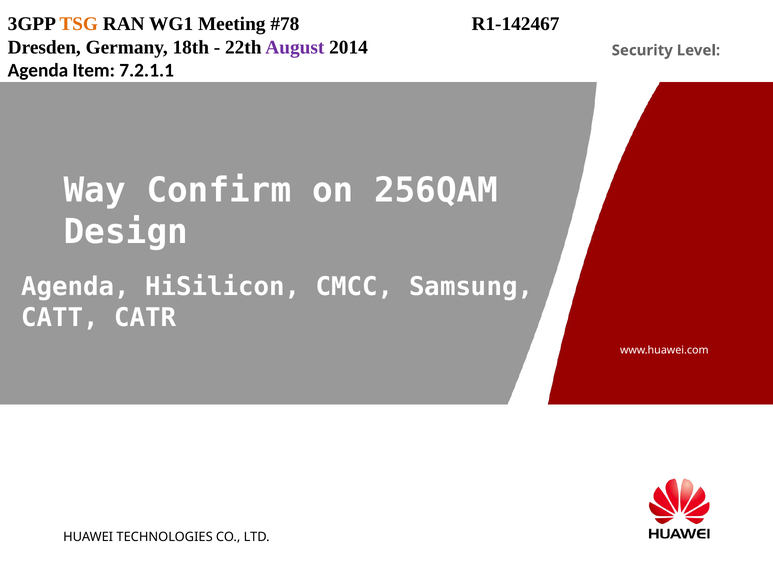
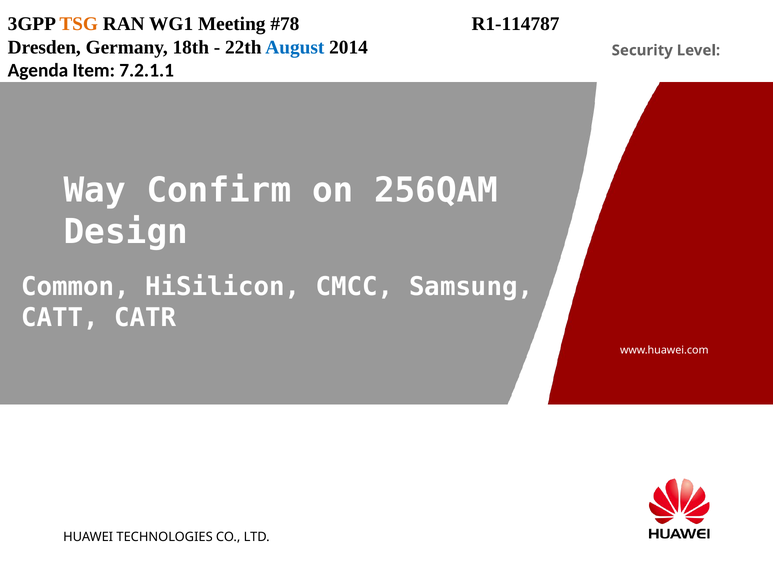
R1-142467: R1-142467 -> R1-114787 (515, 24)
August colour: purple -> blue (295, 47)
Agenda: Agenda -> Common (76, 287)
